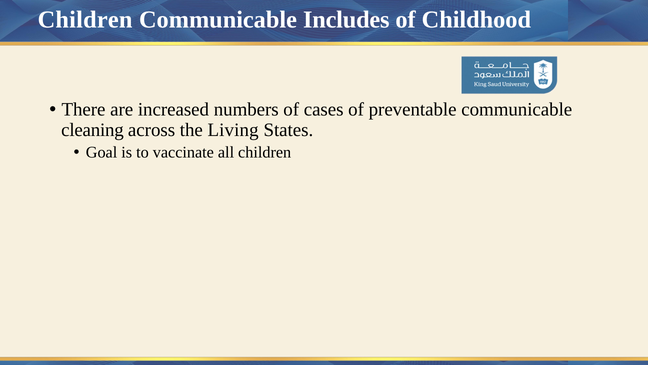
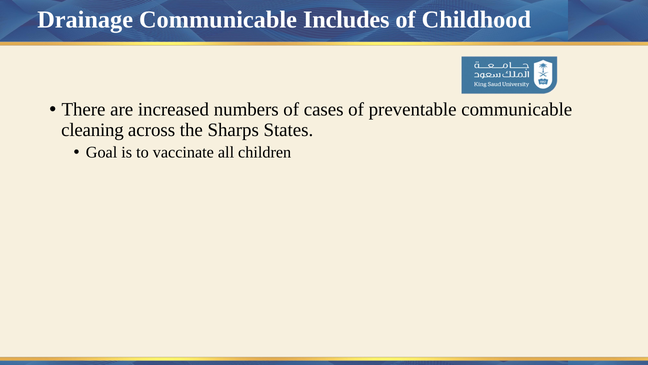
Children: Children -> Drainage (85, 20)
Living: Living -> Sharps (233, 130)
